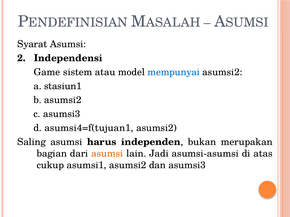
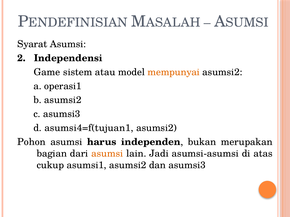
mempunyai colour: blue -> orange (174, 72)
stasiun1: stasiun1 -> operasi1 (63, 86)
Saling: Saling -> Pohon (32, 142)
